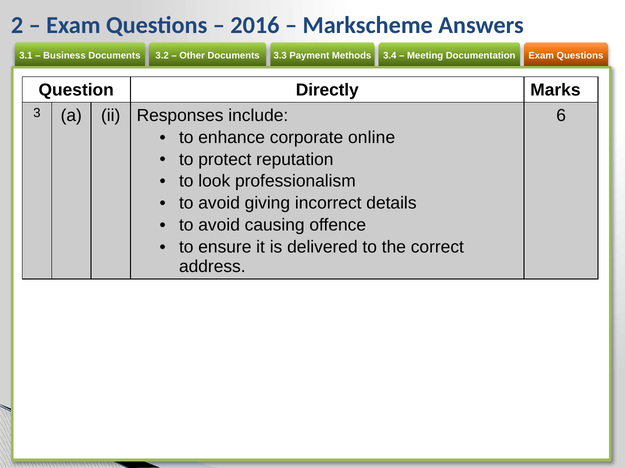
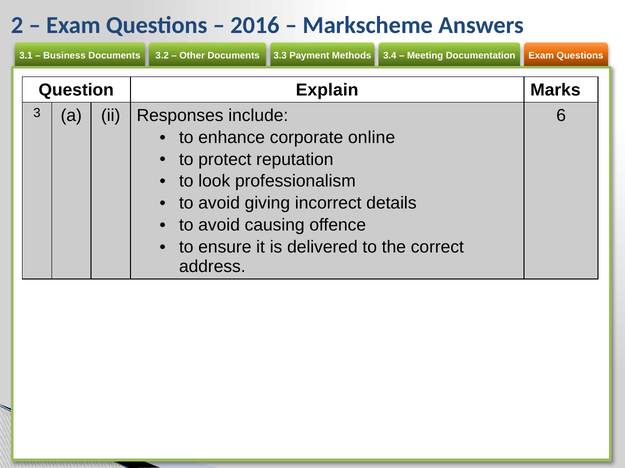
Directly: Directly -> Explain (327, 90)
